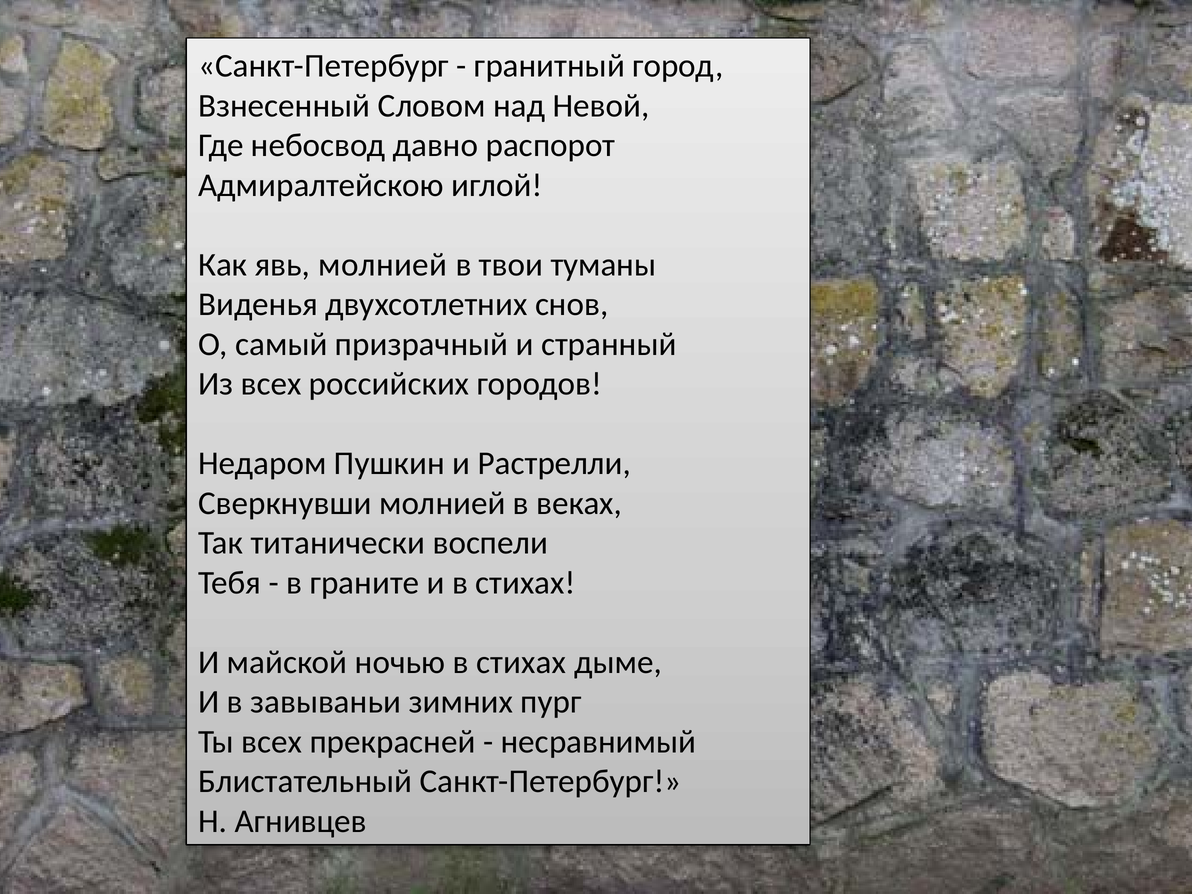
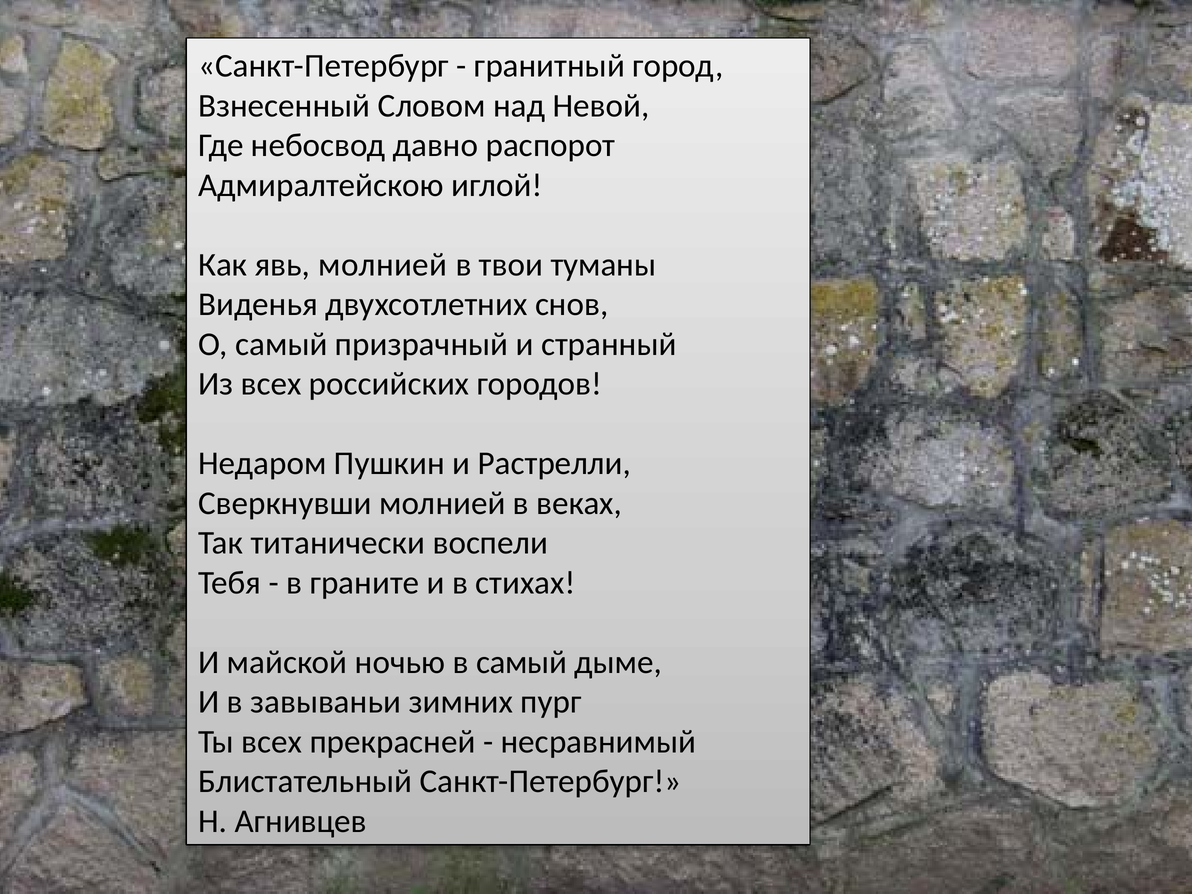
ночью в стихах: стихах -> самый (522, 662)
